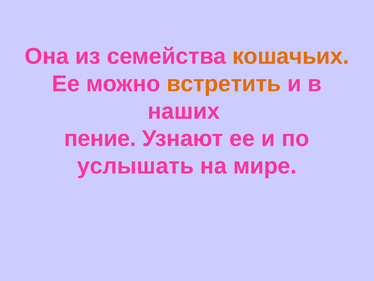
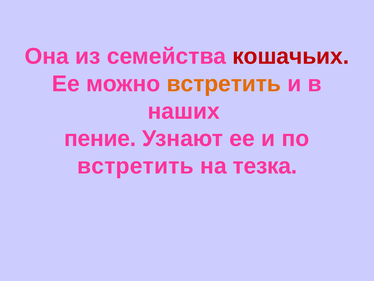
кошачьих colour: orange -> red (291, 56)
услышать: услышать -> встретить (135, 166)
мире: мире -> тезка (265, 166)
